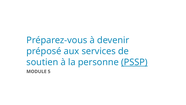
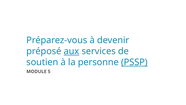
aux underline: none -> present (71, 51)
